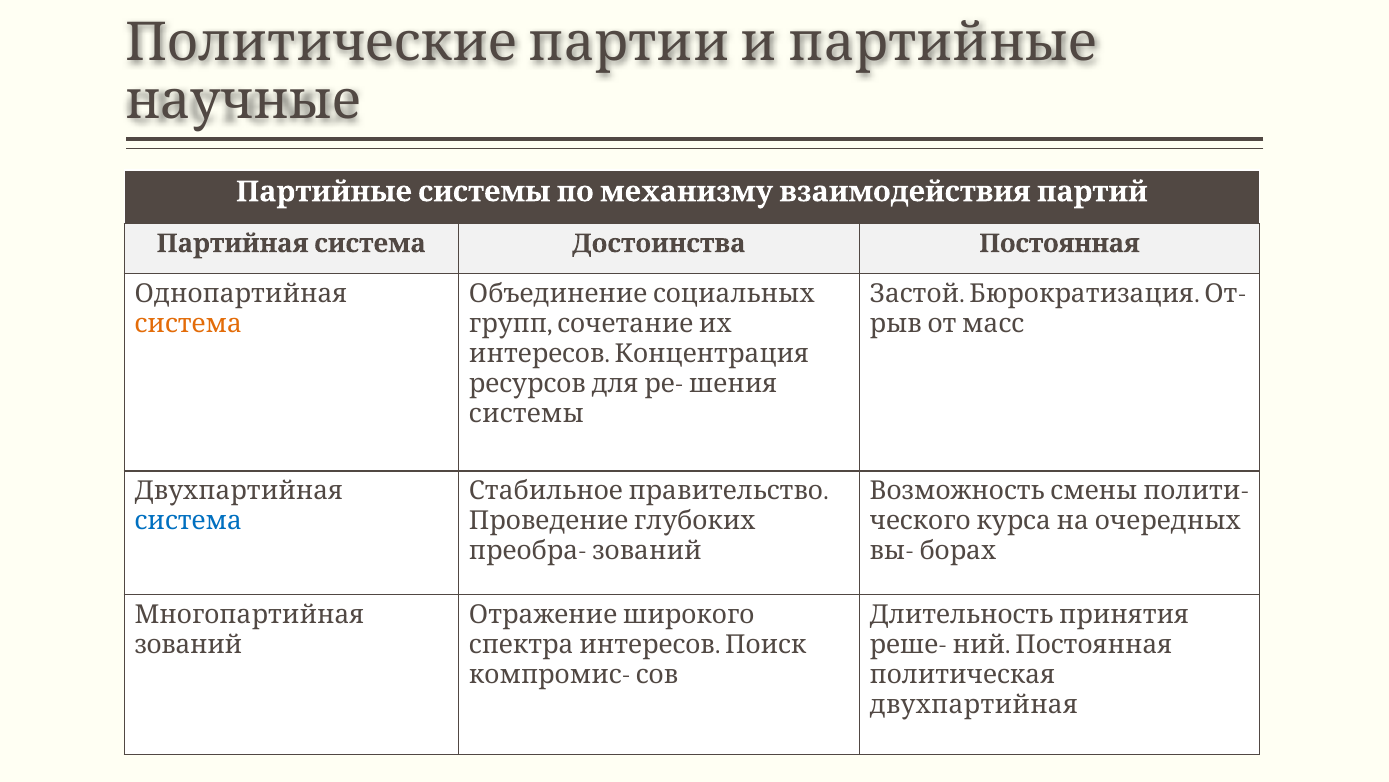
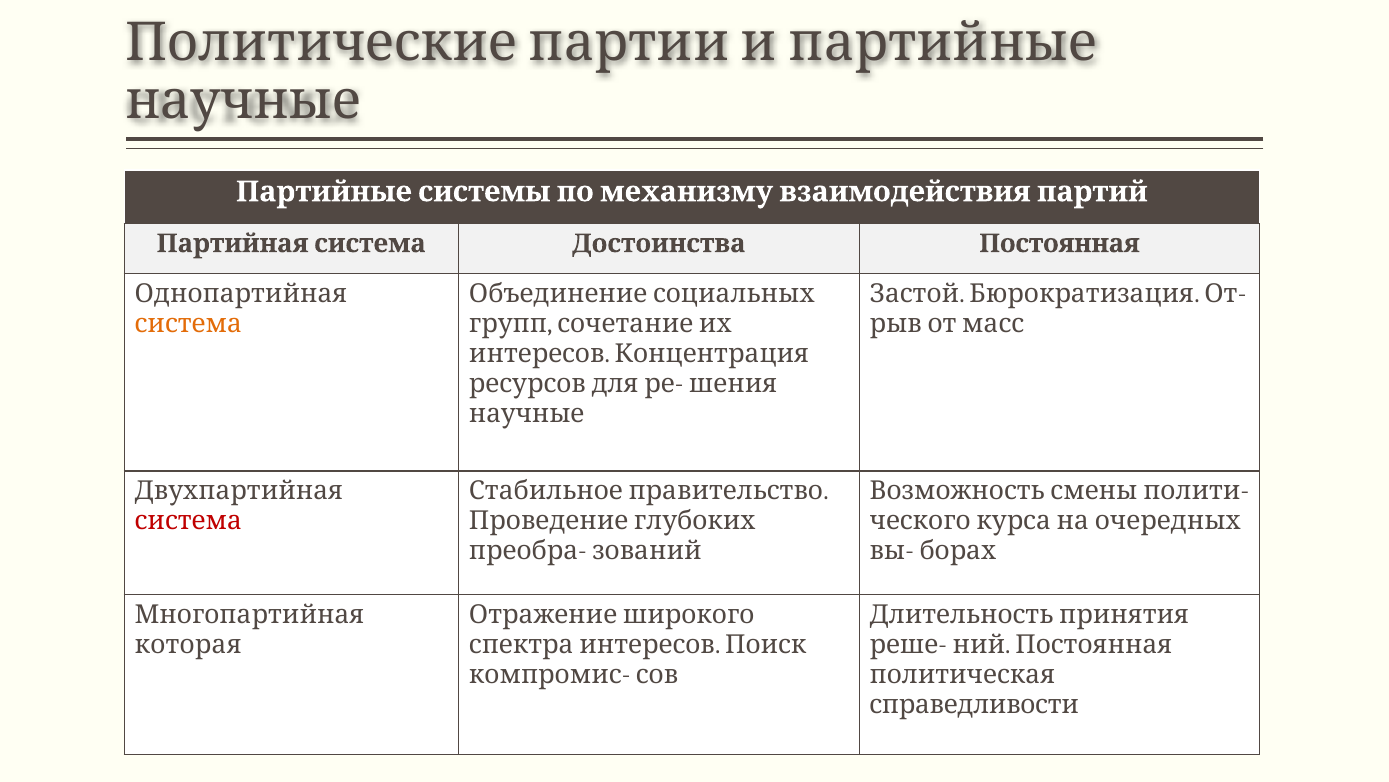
системы: системы -> научные (527, 414)
система colour: blue -> red (188, 521)
зований: зований -> которая (188, 644)
двухпартийная: двухпартийная -> справедливости (974, 704)
